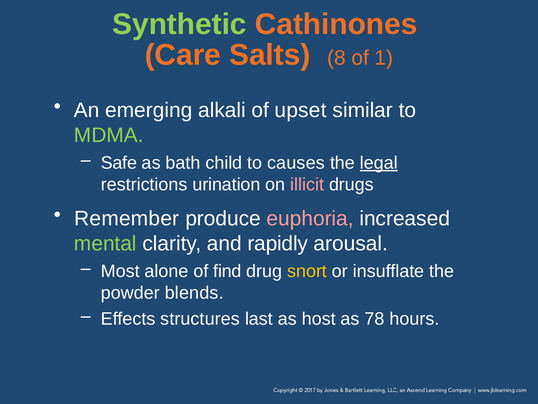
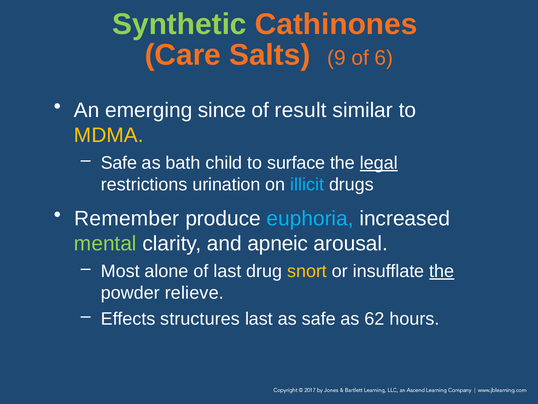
8: 8 -> 9 (336, 58)
1: 1 -> 6 (384, 58)
alkali: alkali -> since (222, 110)
upset: upset -> result (301, 110)
MDMA colour: light green -> yellow (109, 135)
causes: causes -> surface (296, 163)
illicit colour: pink -> light blue (307, 184)
euphoria colour: pink -> light blue (310, 218)
rapidly: rapidly -> apneic (278, 243)
of find: find -> last (227, 271)
the underline: none -> present (442, 271)
blends: blends -> relieve (194, 292)
as host: host -> safe (319, 318)
78: 78 -> 62 (375, 318)
